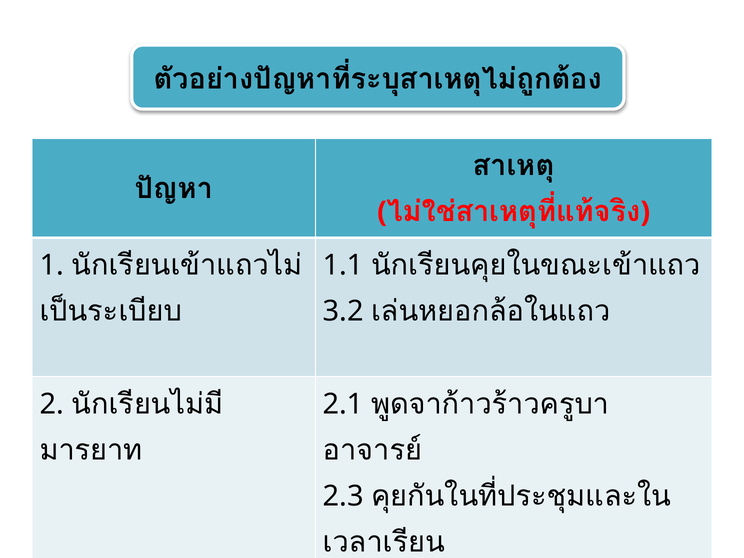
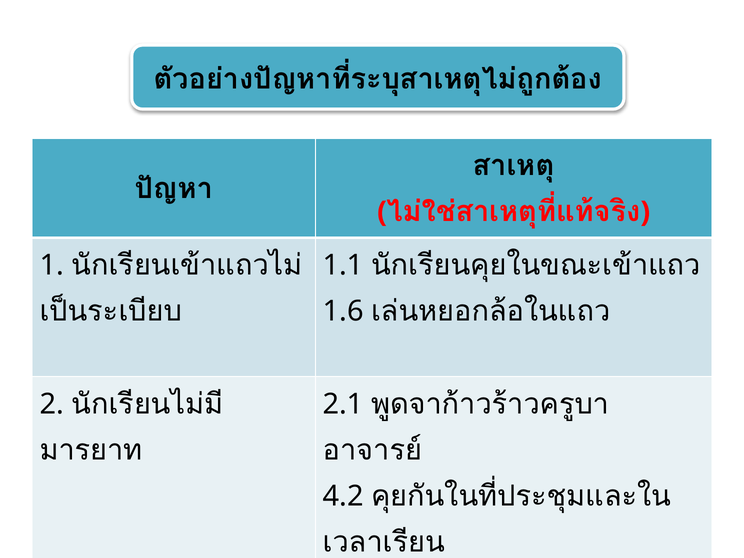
3.2: 3.2 -> 1.6 (343, 311)
2.3: 2.3 -> 4.2 (343, 496)
